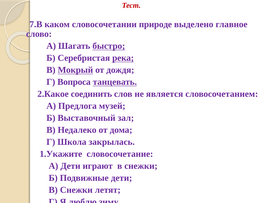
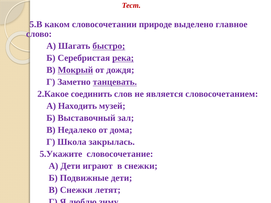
7.В: 7.В -> 5.В (36, 24)
Вопроса: Вопроса -> Заметно (74, 82)
Предлога: Предлога -> Находить (77, 106)
1.Укажите: 1.Укажите -> 5.Укажите (61, 154)
